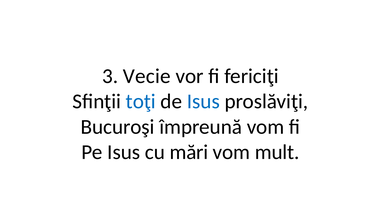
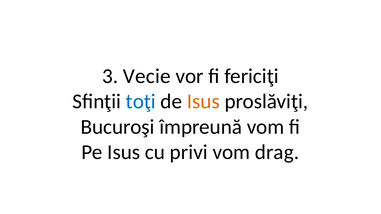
Isus colour: blue -> orange (203, 102)
mări: mări -> privi (189, 152)
mult: mult -> drag (277, 152)
